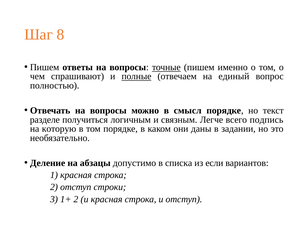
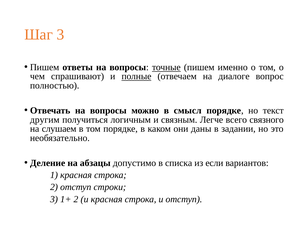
Шаг 8: 8 -> 3 (61, 35)
единый: единый -> диалоге (234, 76)
разделе: разделе -> другим (45, 120)
подпись: подпись -> связного (267, 120)
которую: которую -> слушаем (59, 129)
